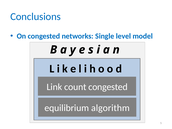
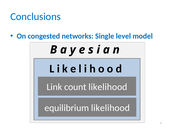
count congested: congested -> likelihood (108, 87)
equilibrium algorithm: algorithm -> likelihood (110, 108)
